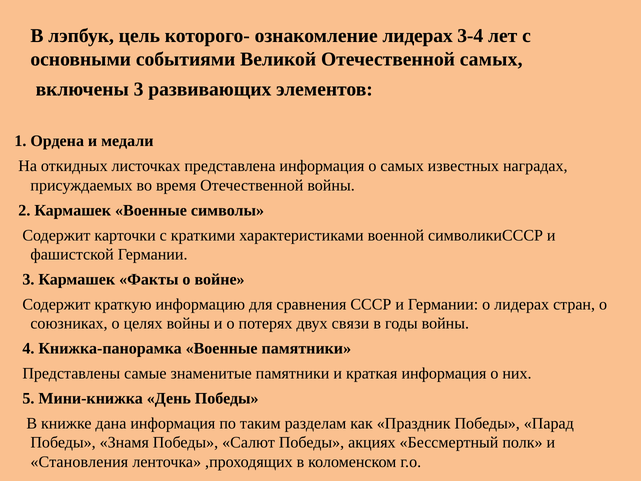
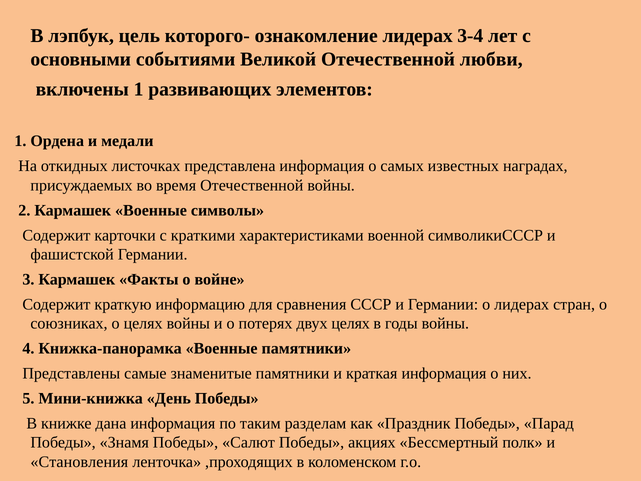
Отечественной самых: самых -> любви (491, 59)
включены 3: 3 -> 1 (139, 89)
двух связи: связи -> целях (351, 323)
